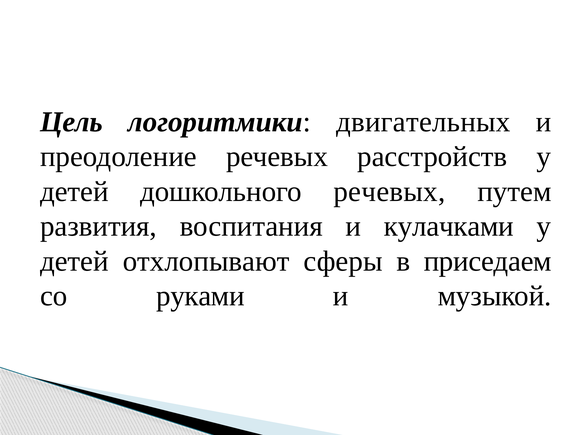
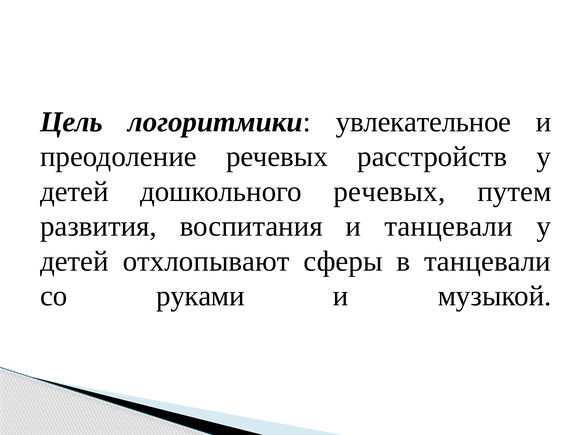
двигательных: двигательных -> увлекательное (424, 122)
и кулачками: кулачками -> танцевали (449, 227)
в приседаем: приседаем -> танцевали (488, 262)
